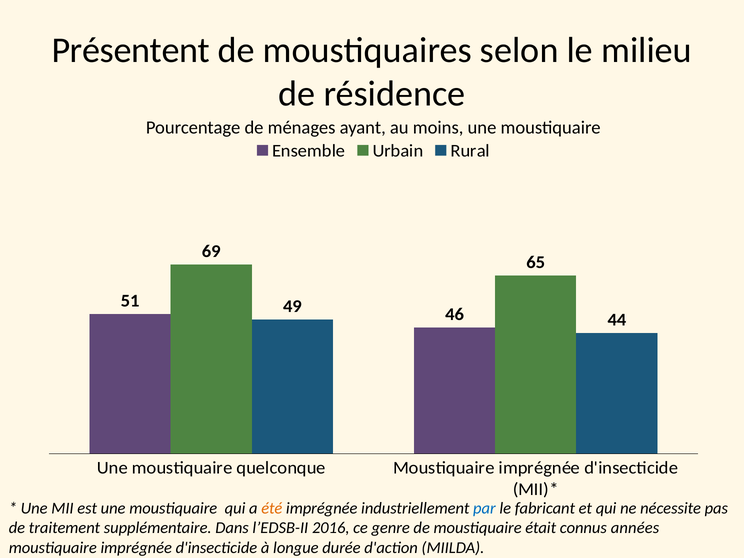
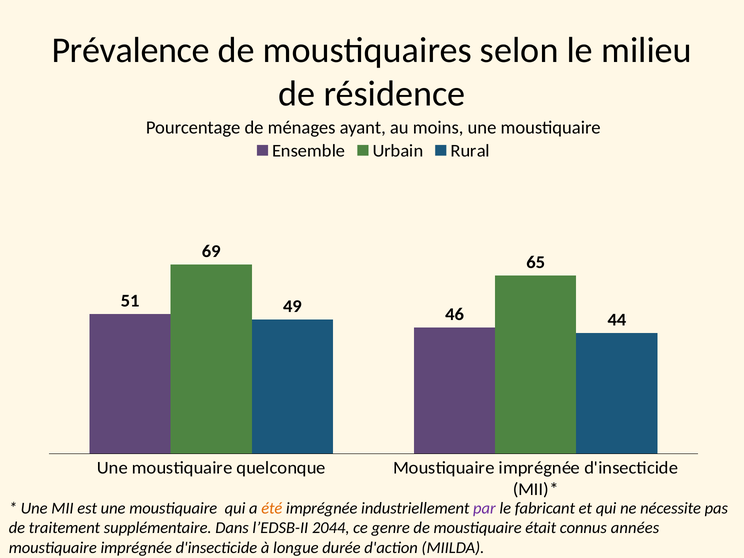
Présentent: Présentent -> Prévalence (131, 50)
par colour: blue -> purple (484, 508)
2016: 2016 -> 2044 (331, 528)
